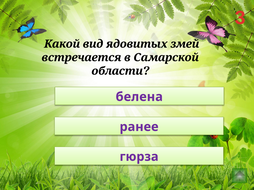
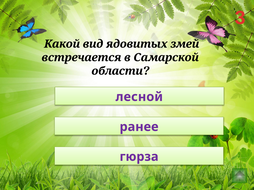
белена: белена -> лесной (139, 97)
